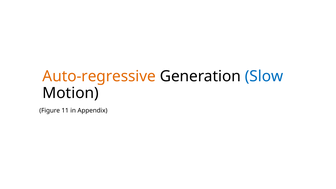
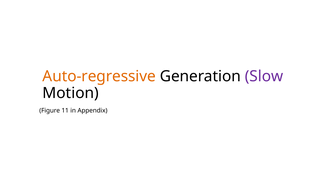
Slow colour: blue -> purple (264, 76)
